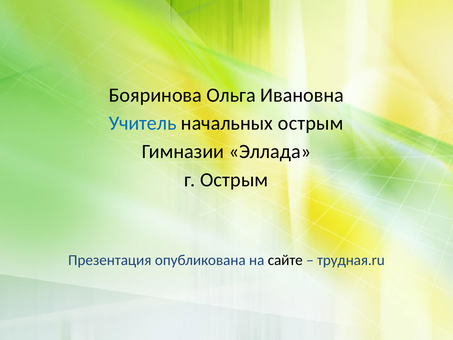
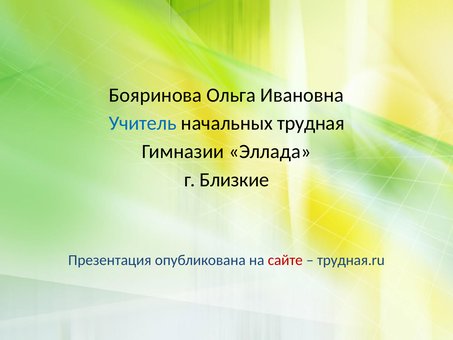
начальных острым: острым -> трудная (311, 123)
г Острым: Острым -> Близкие (234, 180)
сайте colour: black -> red (285, 260)
